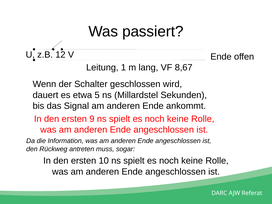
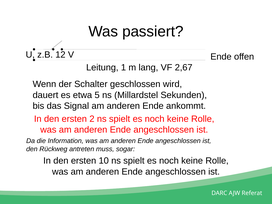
8,67: 8,67 -> 2,67 (184, 67)
9: 9 -> 2 (92, 119)
